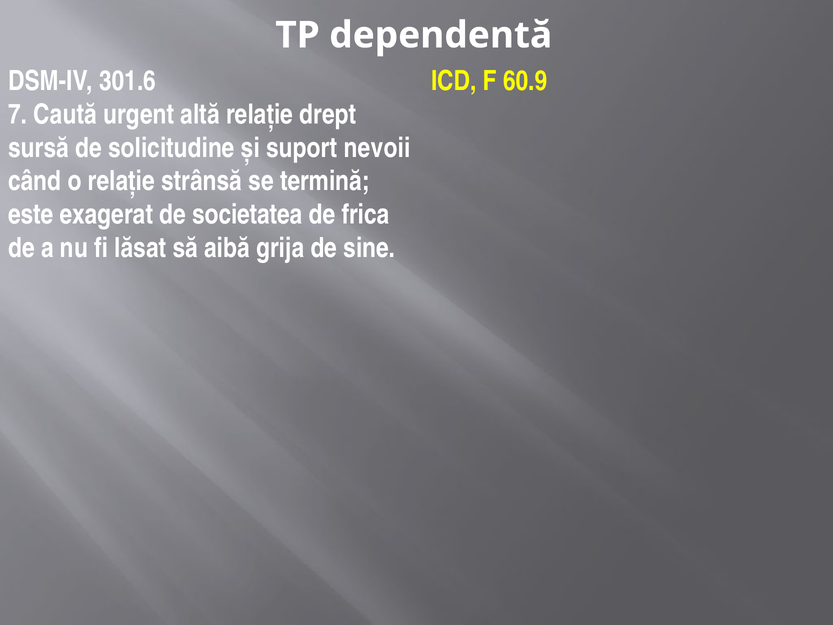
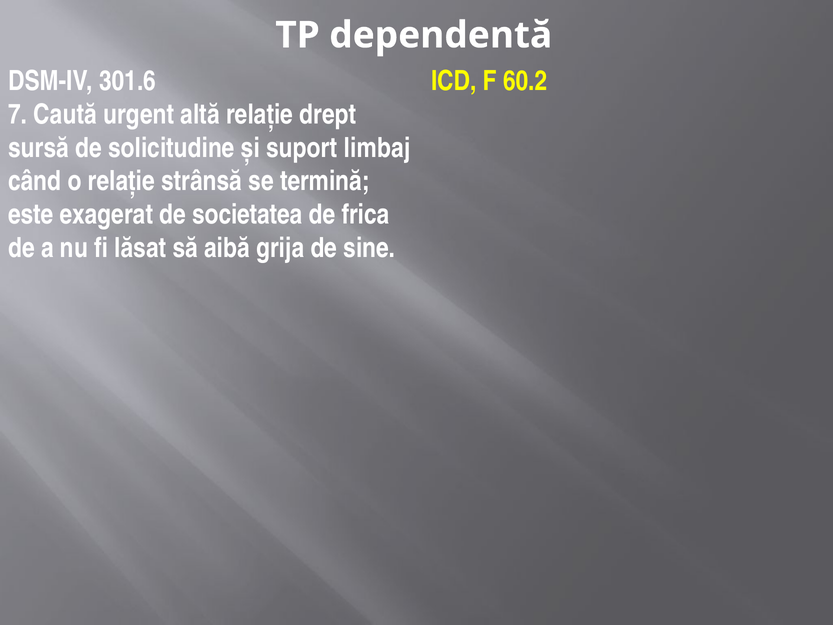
60.9: 60.9 -> 60.2 (525, 81)
nevoii: nevoii -> limbaj (377, 148)
